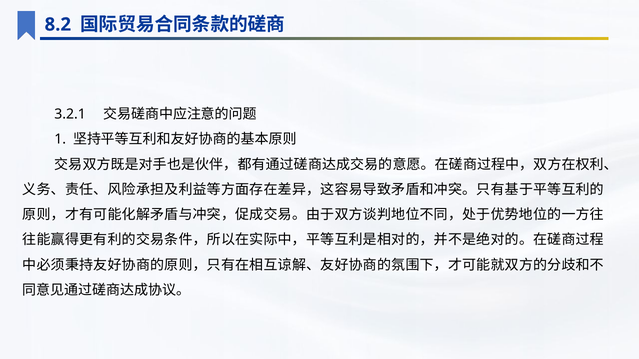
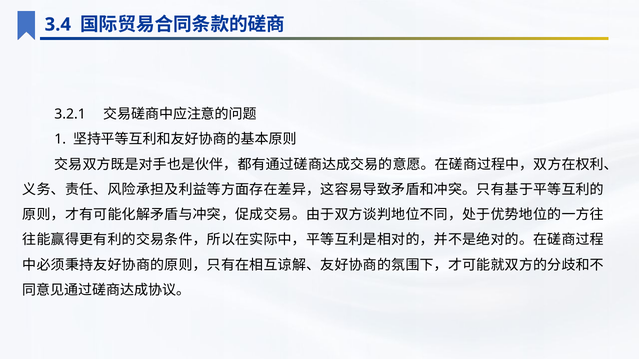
8.2: 8.2 -> 3.4 (58, 25)
